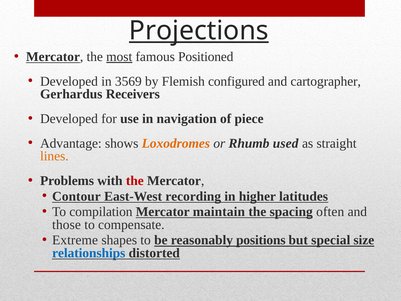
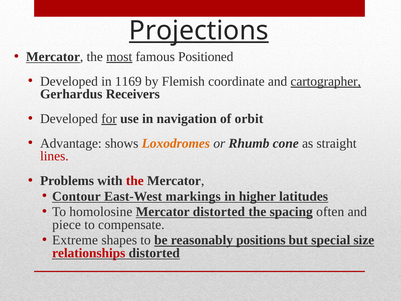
3569: 3569 -> 1169 (128, 81)
configured: configured -> coordinate (236, 81)
cartographer underline: none -> present (326, 81)
for underline: none -> present (109, 119)
piece: piece -> orbit (249, 119)
used: used -> cone (286, 143)
lines colour: orange -> red (54, 156)
recording: recording -> markings (193, 196)
compilation: compilation -> homolosine (101, 212)
Mercator maintain: maintain -> distorted (219, 212)
those: those -> piece (67, 225)
relationships colour: blue -> red (89, 253)
